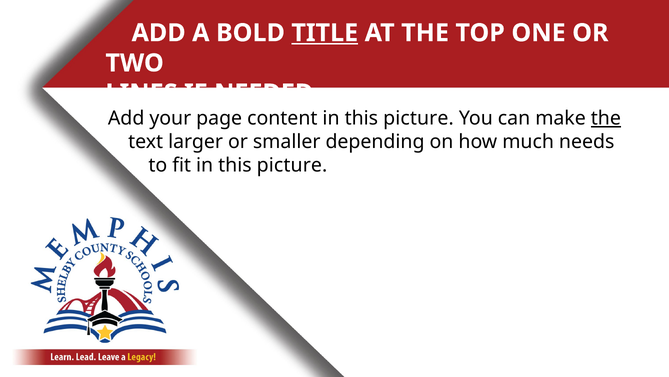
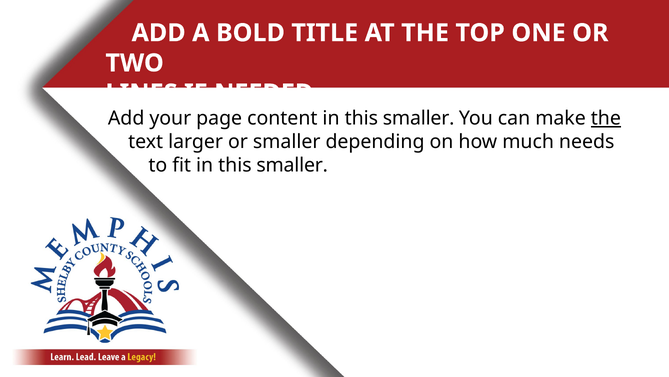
TITLE underline: present -> none (325, 33)
content in this picture: picture -> smaller (419, 118)
fit in this picture: picture -> smaller (292, 165)
